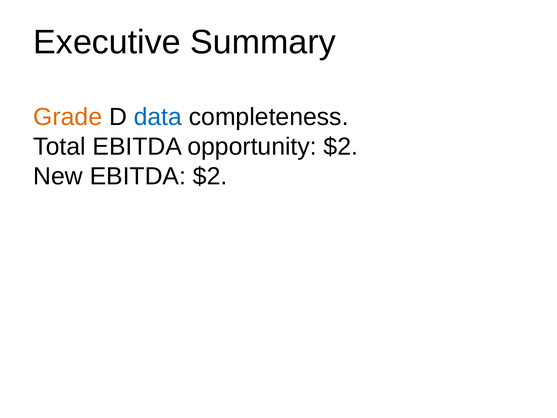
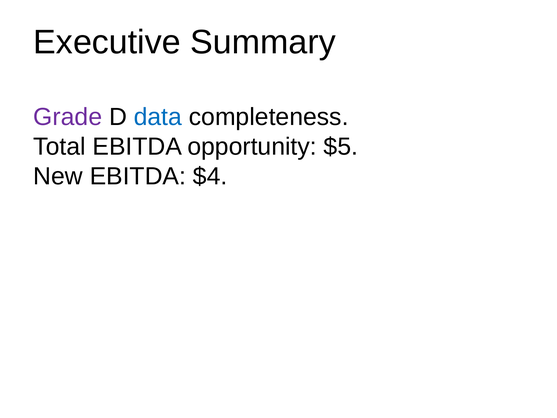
Grade colour: orange -> purple (68, 117)
opportunity $2: $2 -> $5 (341, 147)
EBITDA $2: $2 -> $4 (210, 176)
